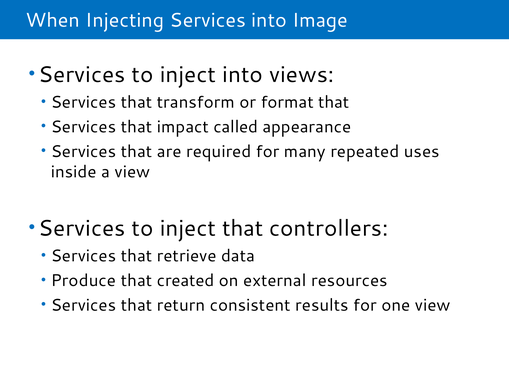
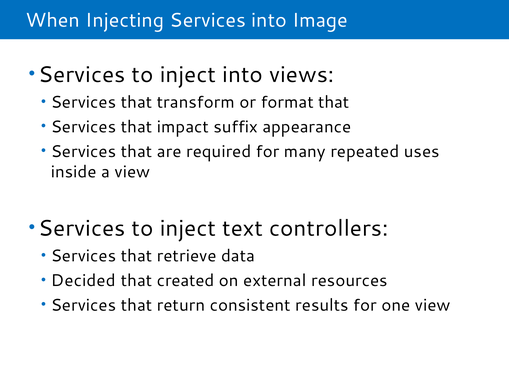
called: called -> suffix (236, 127)
inject that: that -> text (243, 228)
Produce: Produce -> Decided (83, 280)
